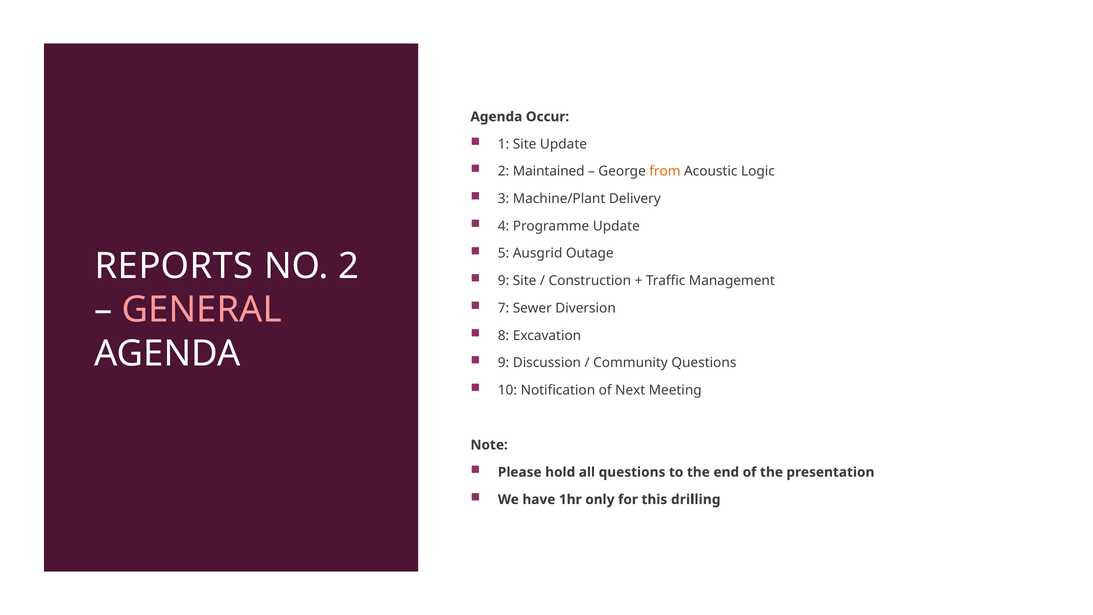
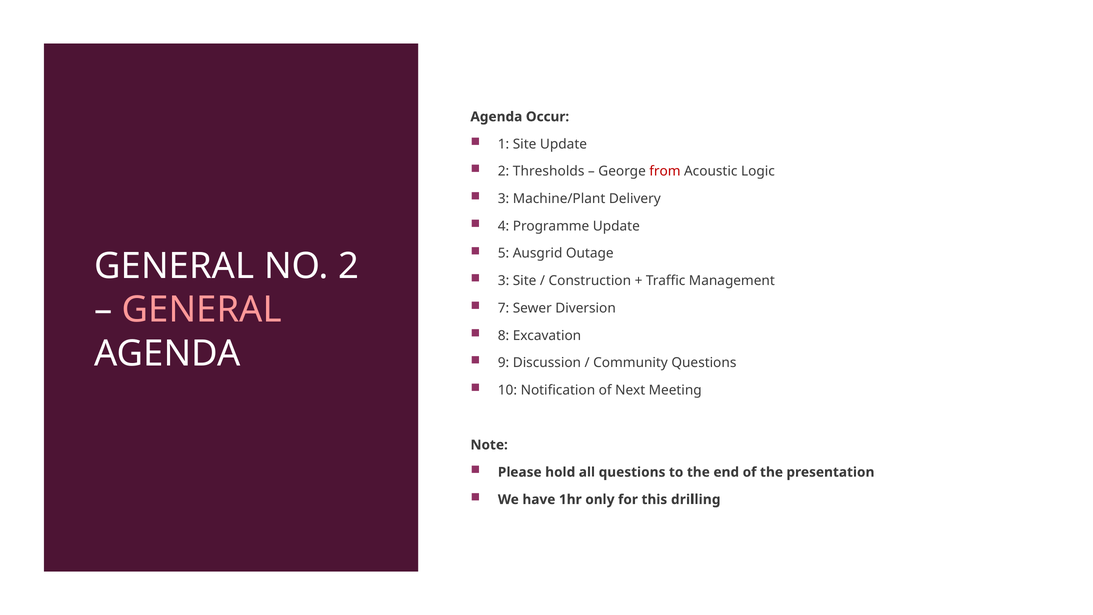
Maintained: Maintained -> Thresholds (549, 171)
from colour: orange -> red (665, 171)
REPORTS: REPORTS -> GENERAL (174, 266)
9: 9 -> 3 (504, 281)
